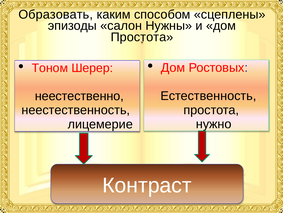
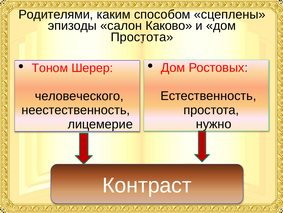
Образовать: Образовать -> Родителями (56, 15)
Нужны: Нужны -> Каково (169, 26)
неестественно: неестественно -> человеческого (79, 96)
